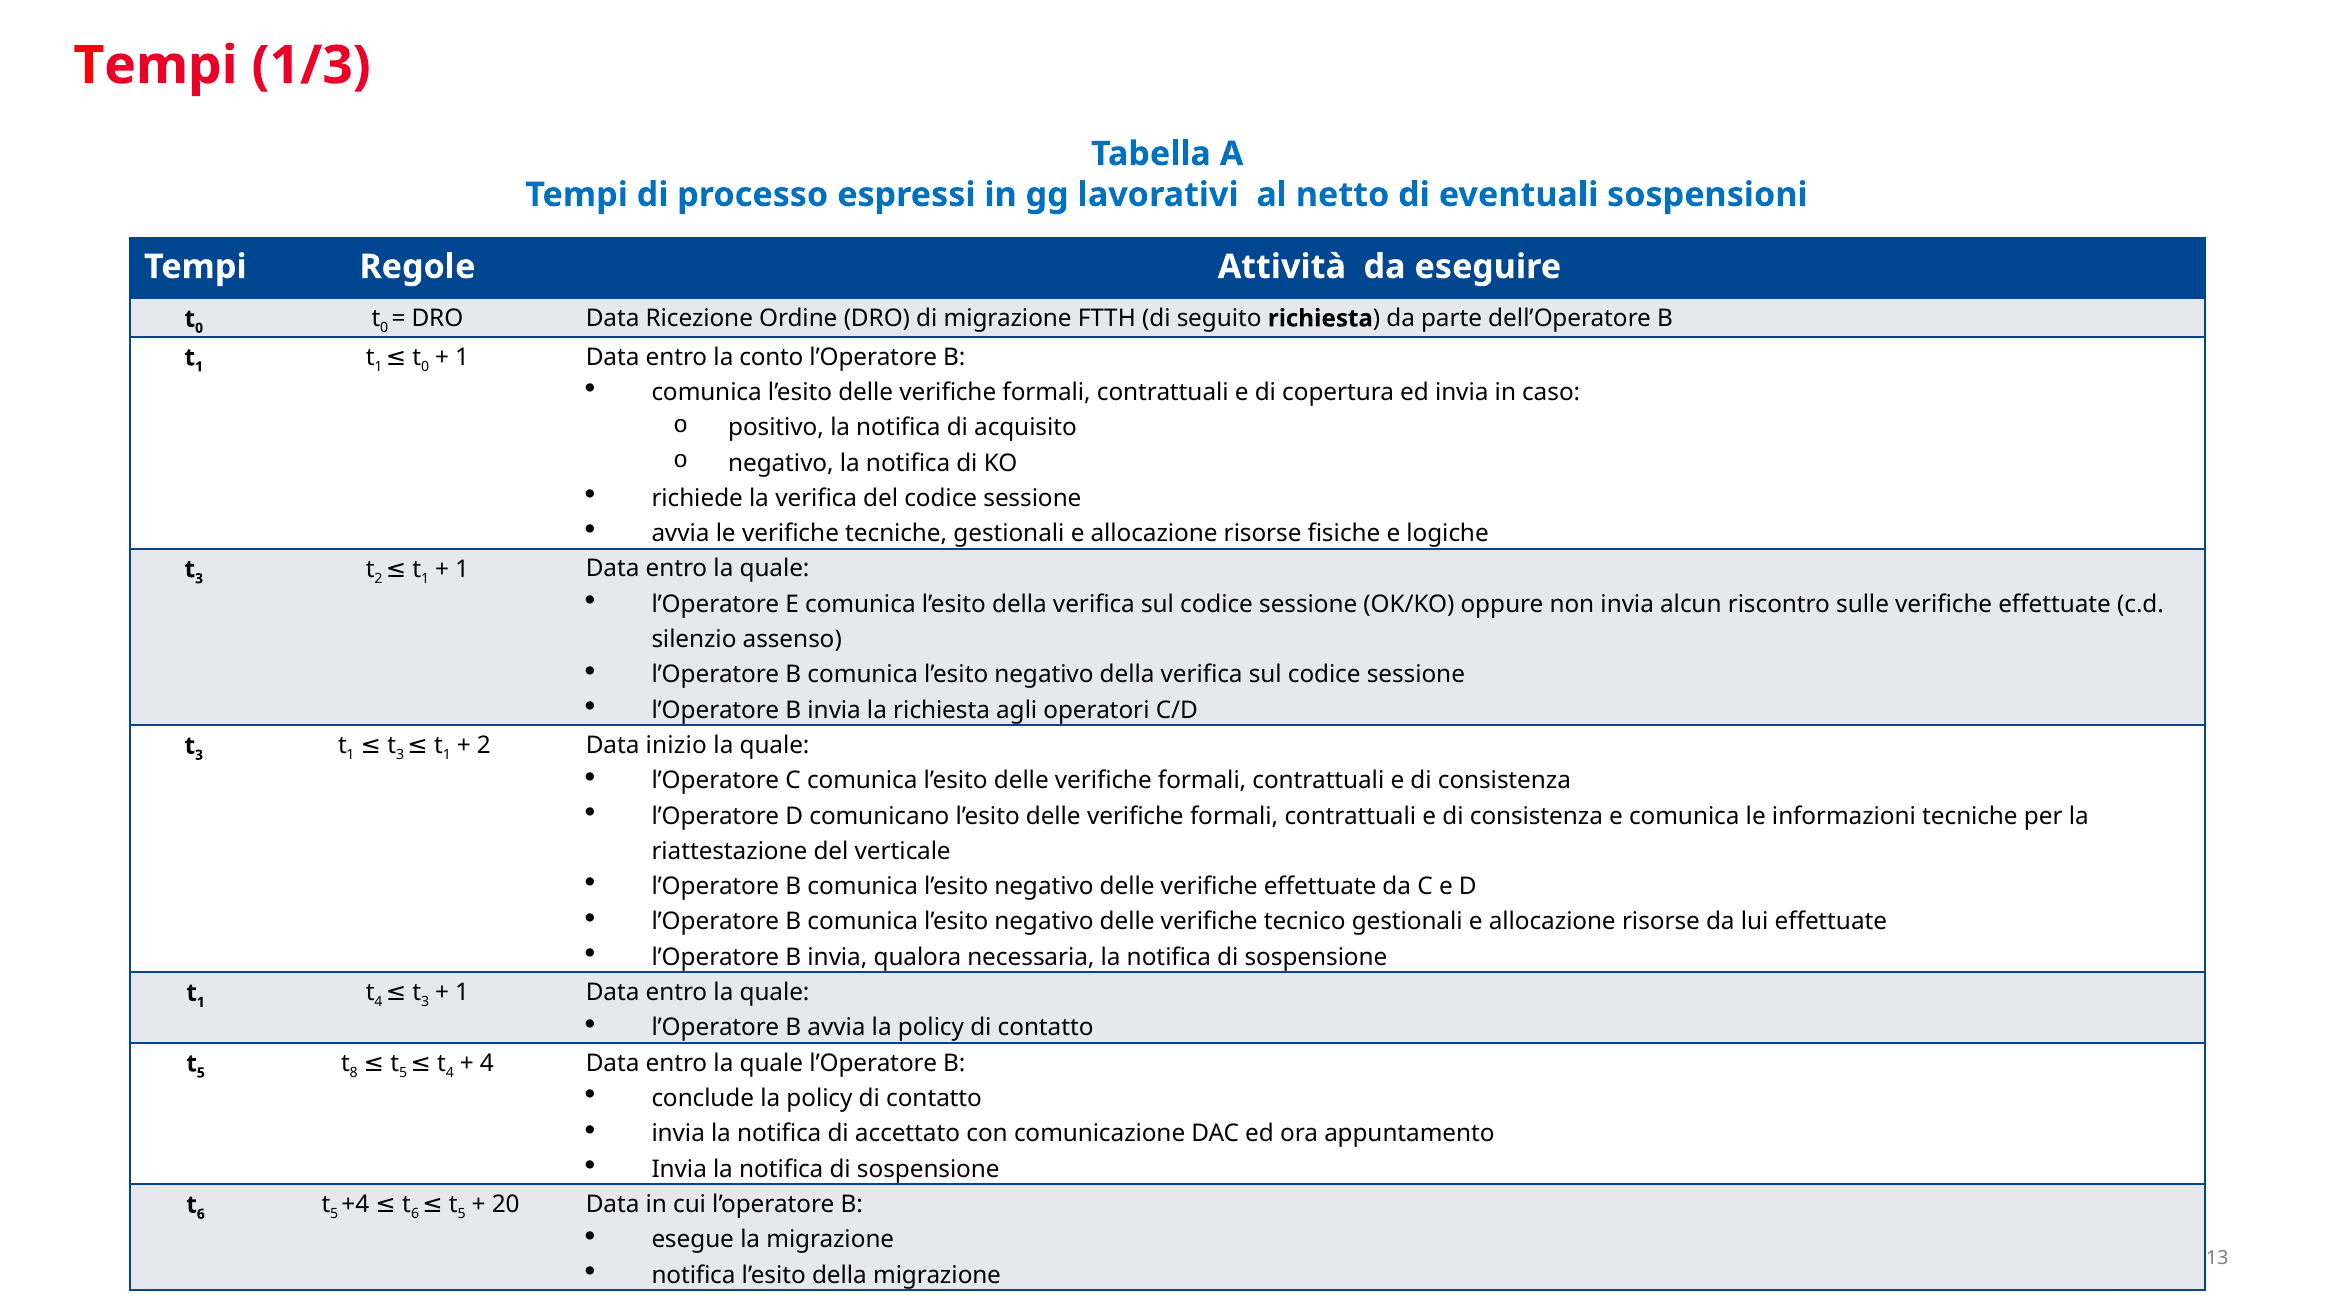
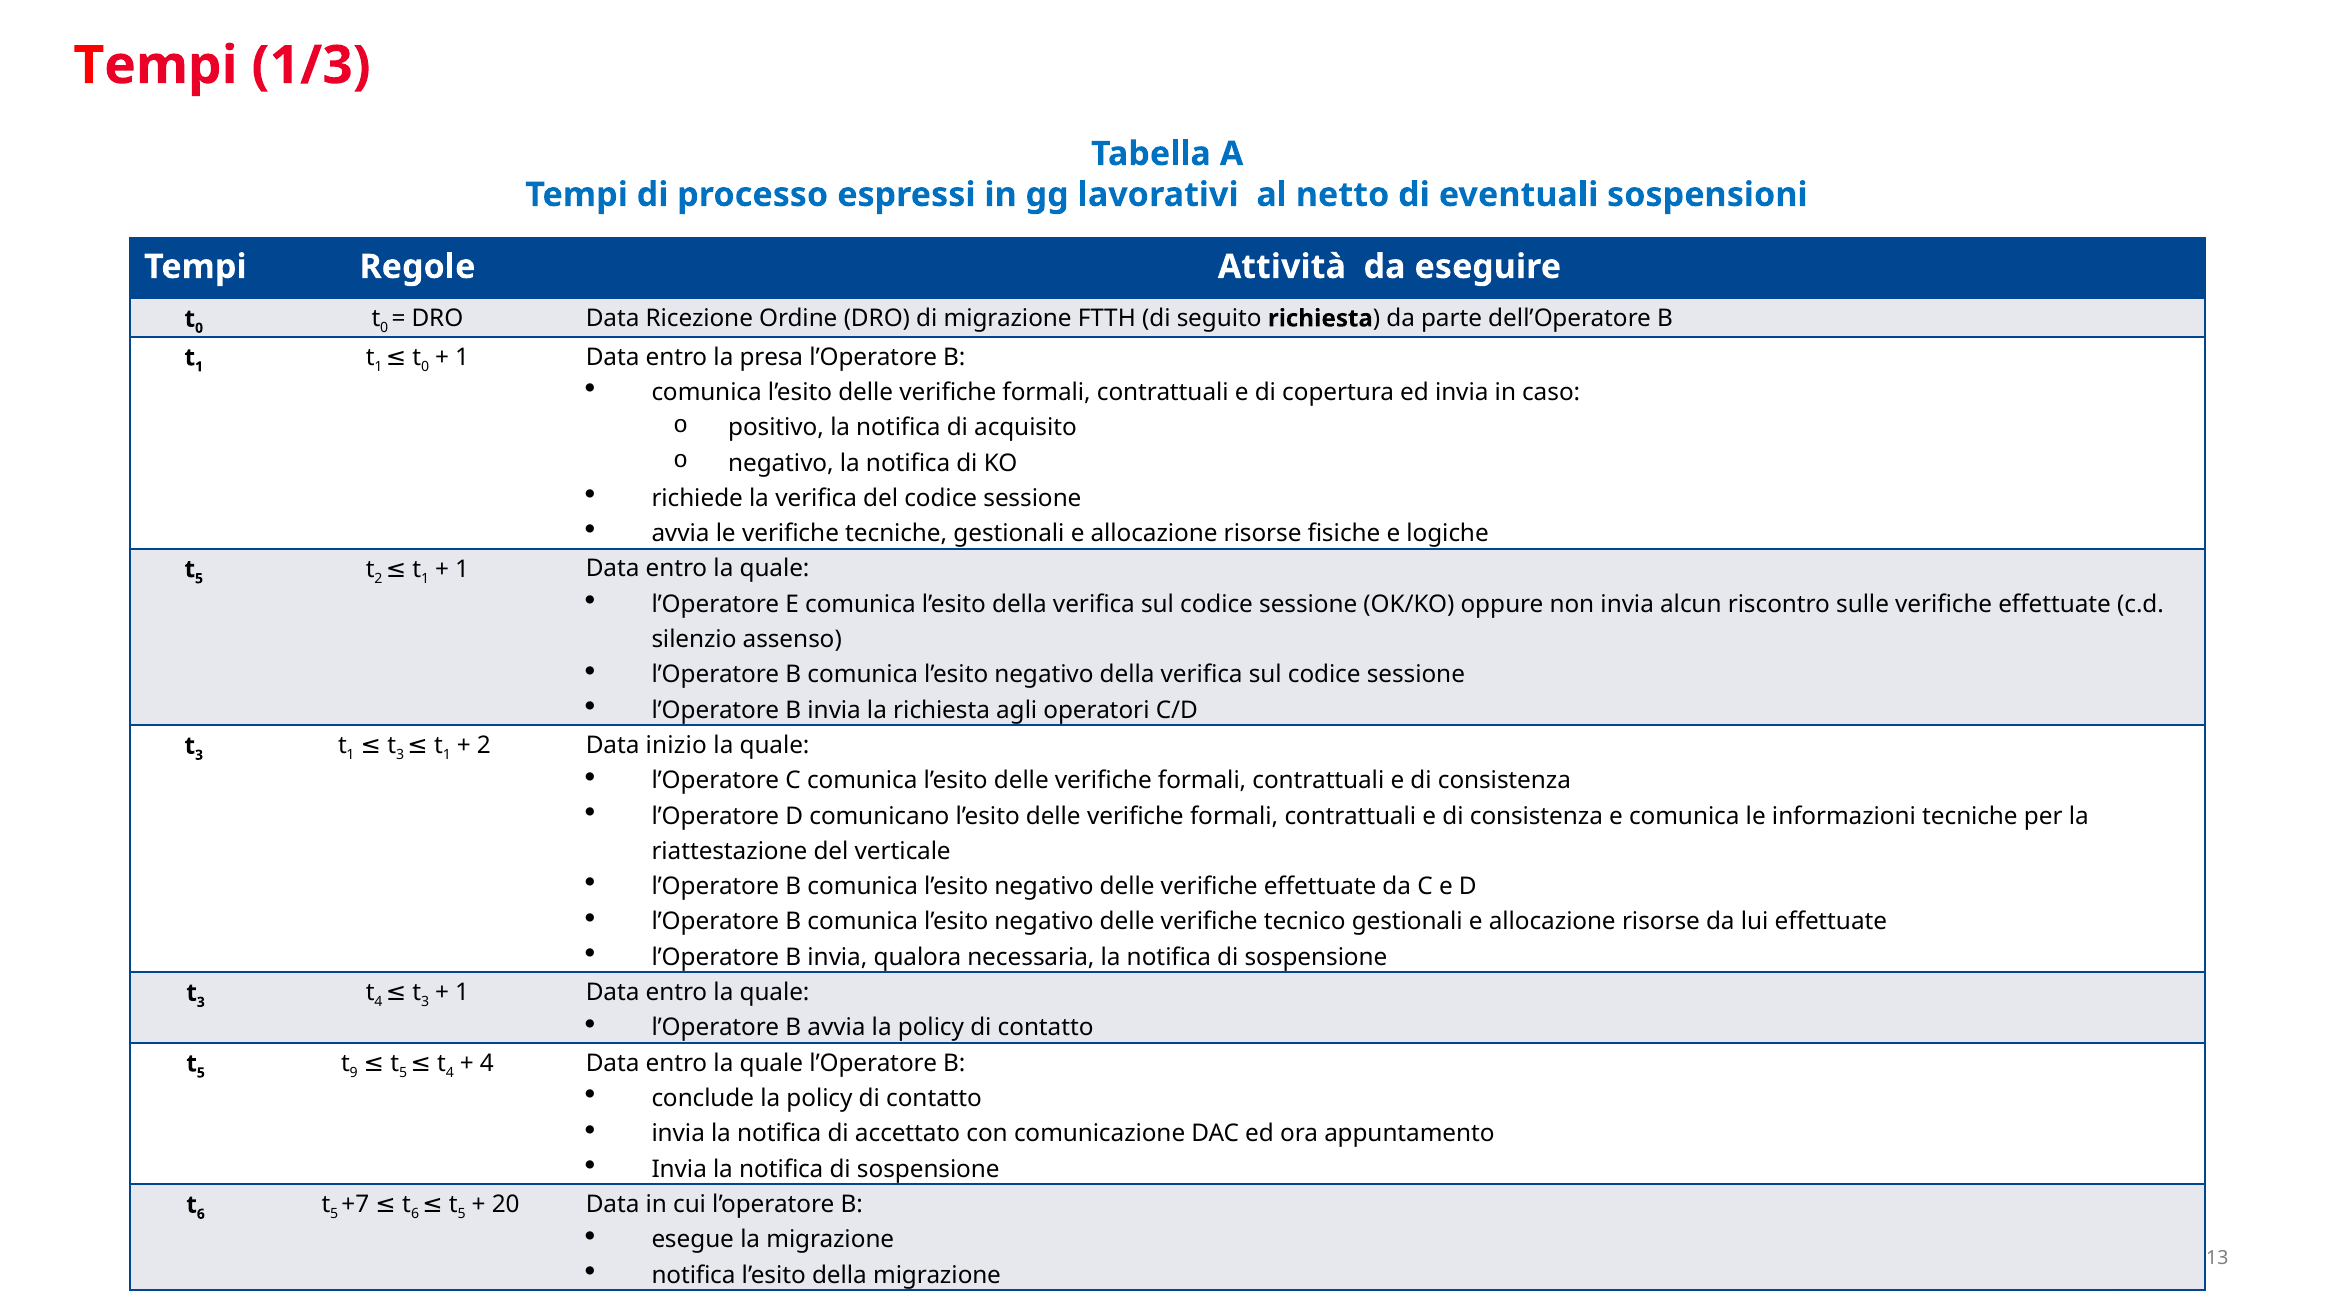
conto: conto -> presa (771, 357)
3: 3 -> 5 (199, 579)
1: 1 -> 3 (201, 1003)
8: 8 -> 9 (354, 1073)
+4: +4 -> +7 (355, 1205)
